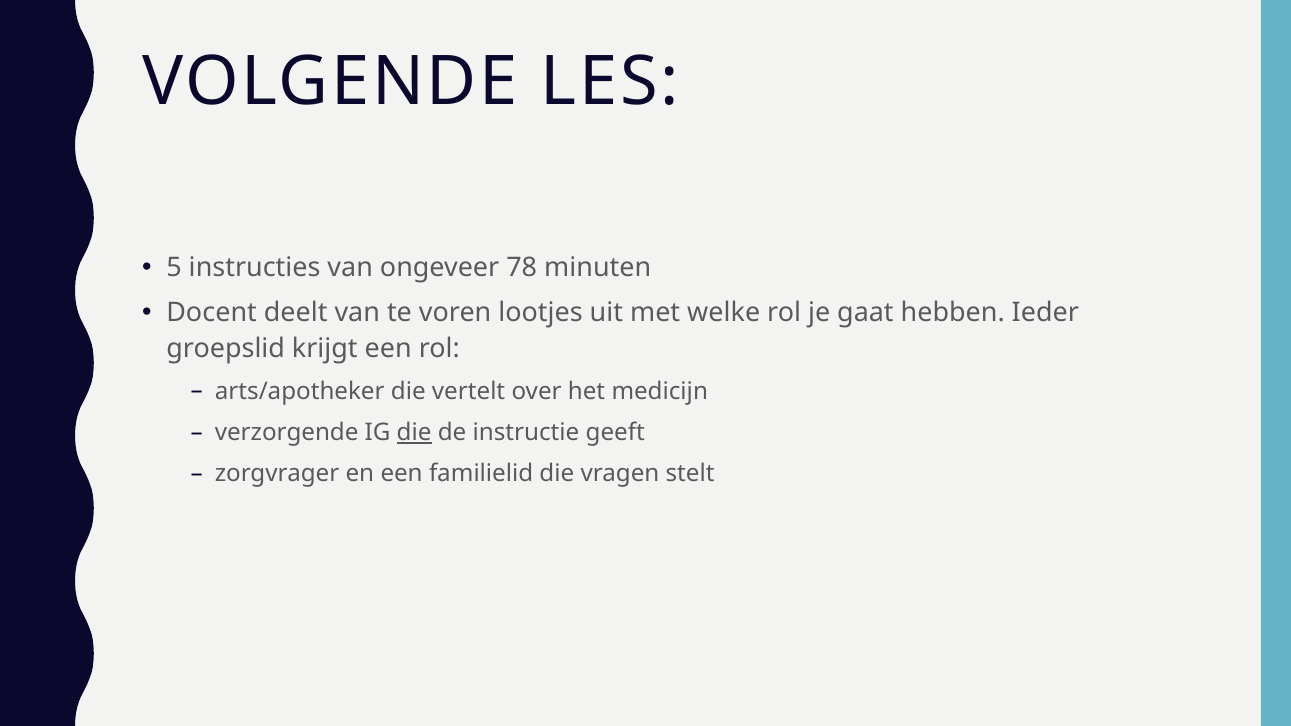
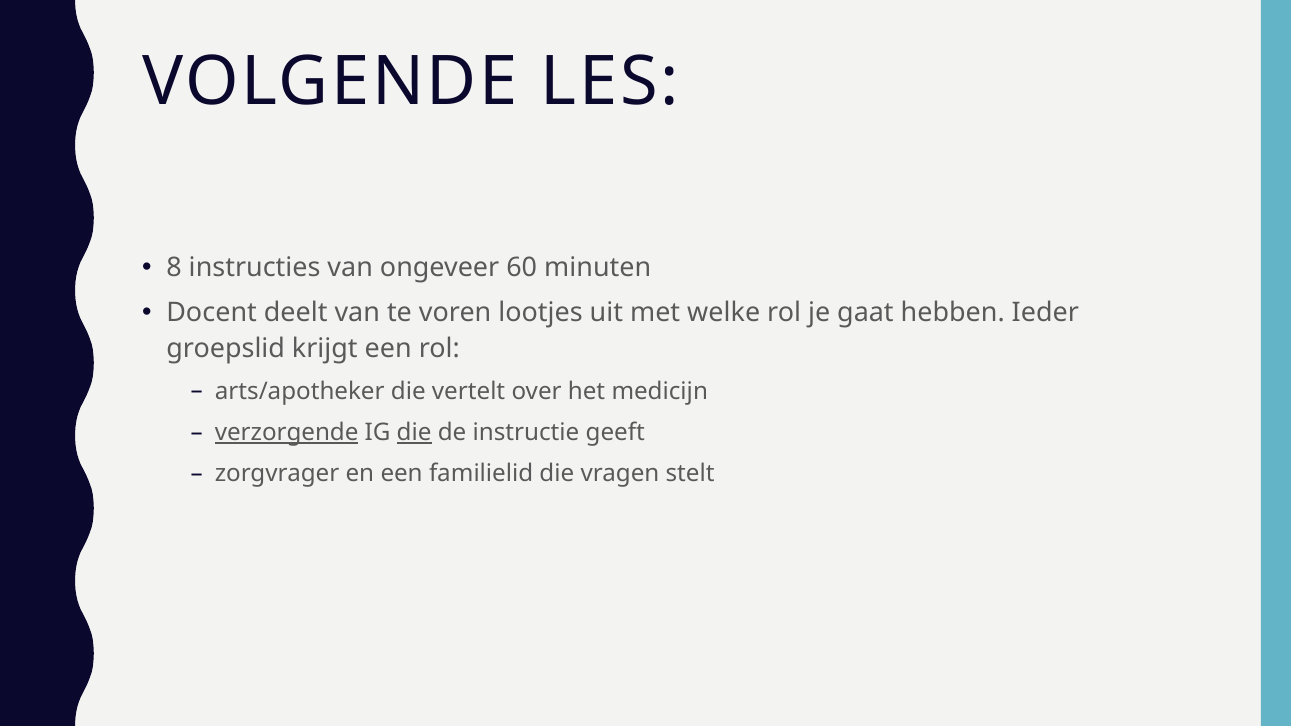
5: 5 -> 8 (174, 268)
78: 78 -> 60 (522, 268)
verzorgende underline: none -> present (287, 433)
